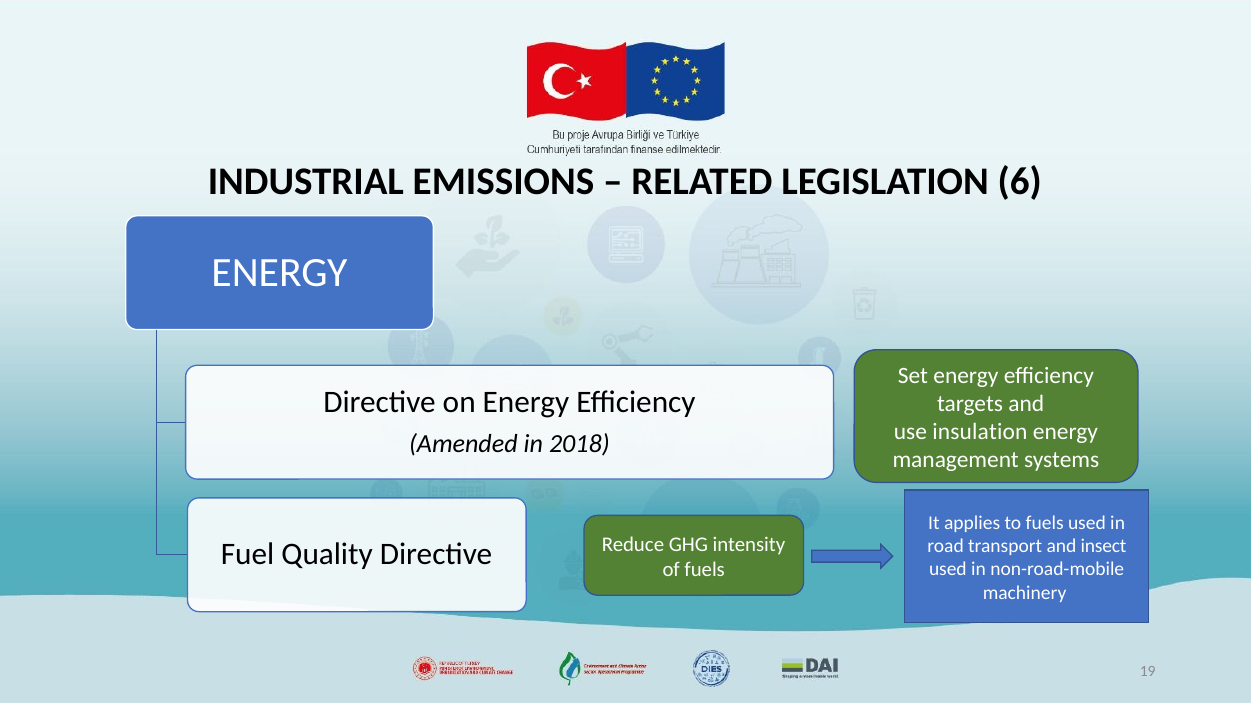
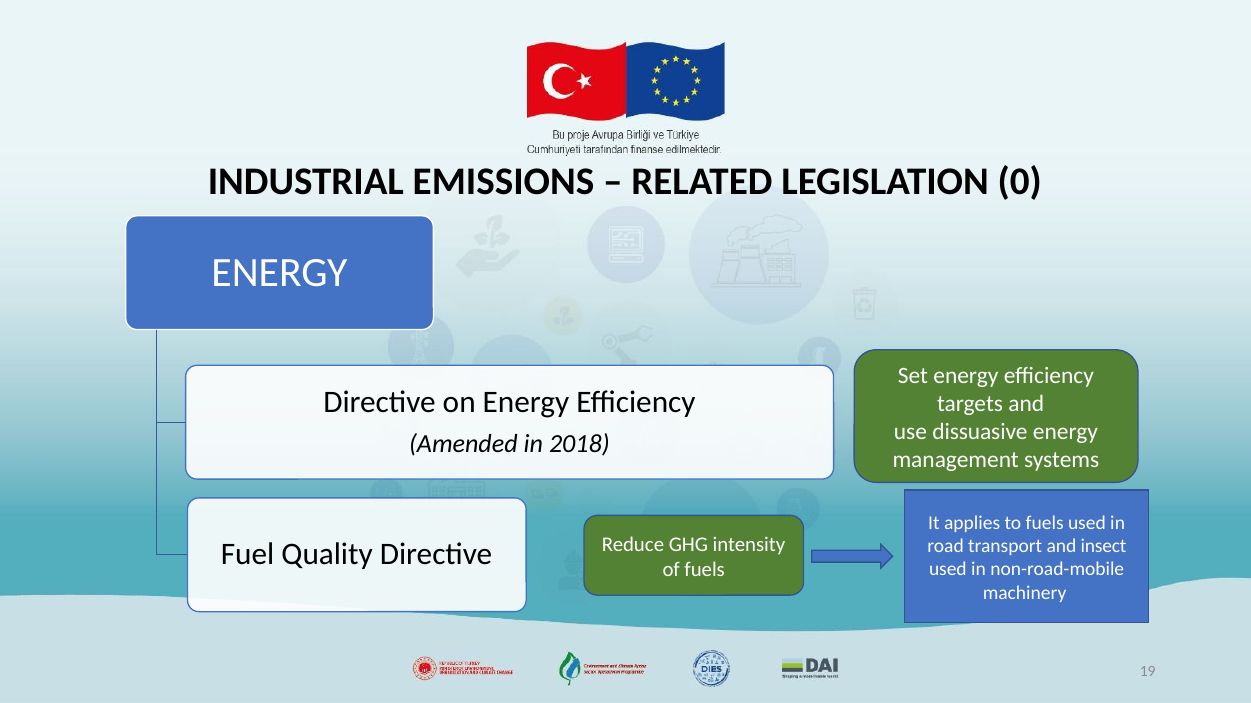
6: 6 -> 0 (1020, 182)
insulation: insulation -> dissuasive (980, 432)
